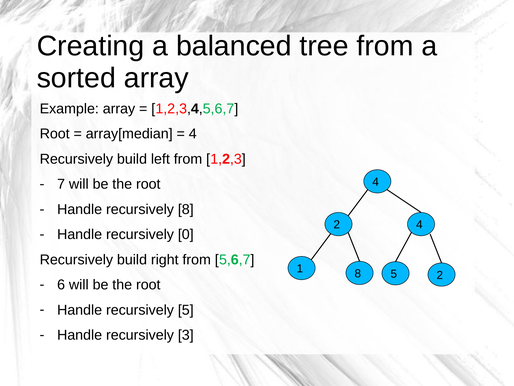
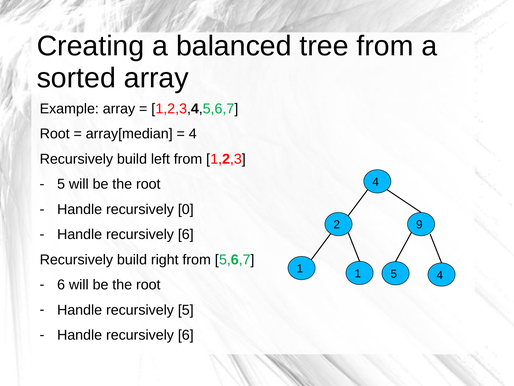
7: 7 -> 5 (61, 184)
recursively 8: 8 -> 0 (186, 209)
2 4: 4 -> 9 (419, 224)
0: 0 -> 6 (186, 234)
1 8: 8 -> 1 (358, 273)
5 2: 2 -> 4 (440, 275)
3: 3 -> 6 (186, 335)
